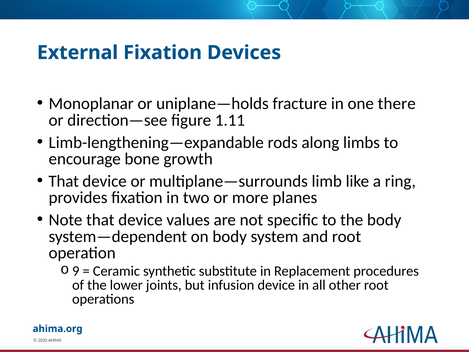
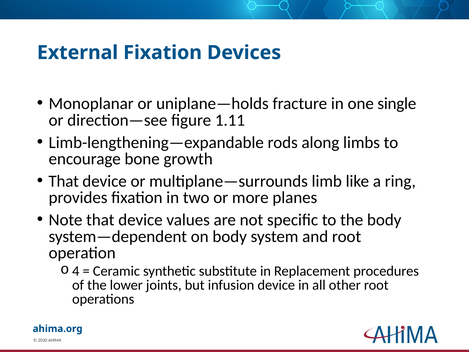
there: there -> single (397, 104)
9: 9 -> 4 (76, 271)
